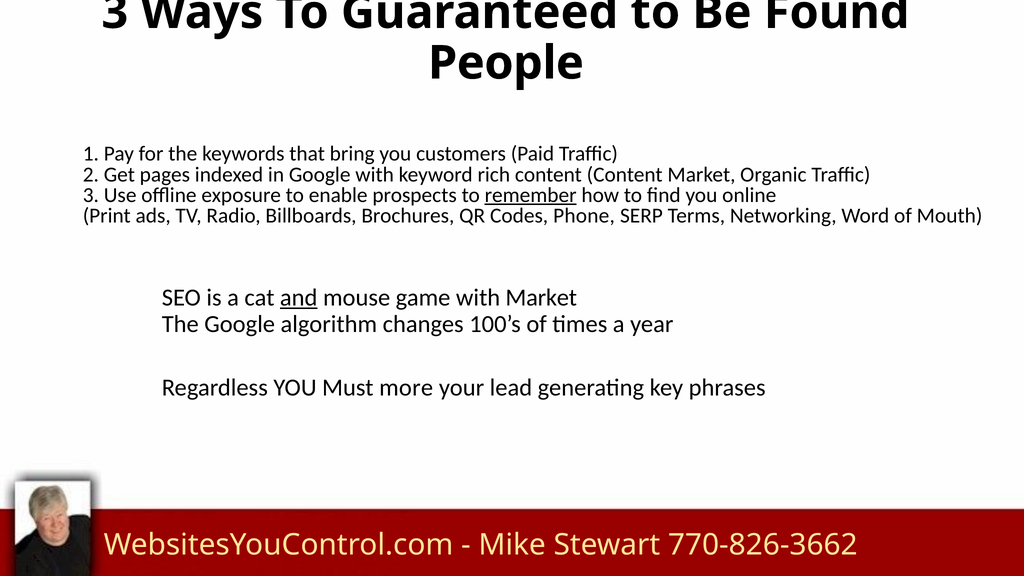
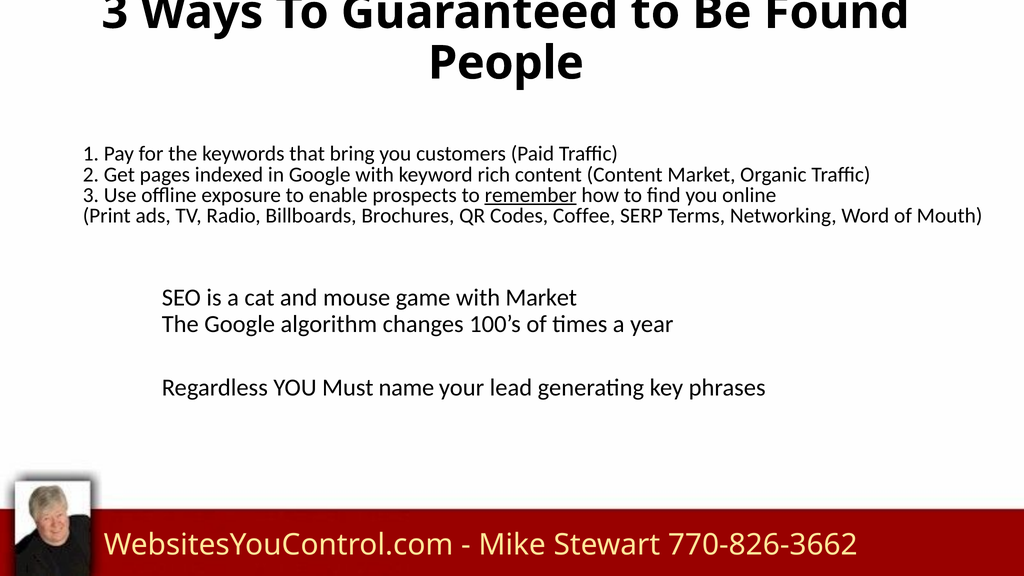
Phone: Phone -> Coffee (584, 216)
and underline: present -> none (299, 298)
more: more -> name (406, 388)
